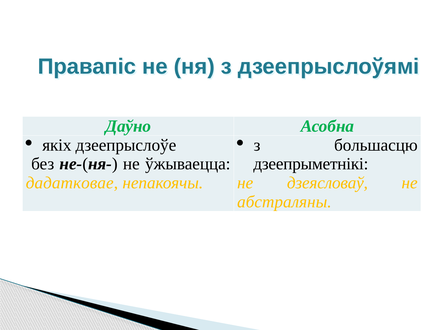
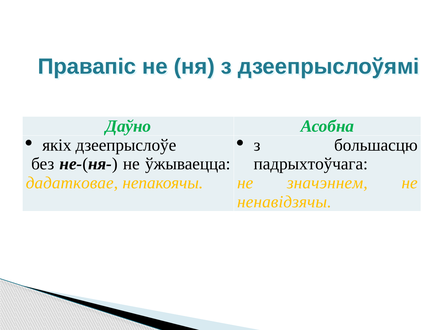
дзеепрыметнікі: дзеепрыметнікі -> падрыхтоўчага (311, 164)
дзеясловаў: дзеясловаў -> значэннем (327, 183)
абстраляны: абстраляны -> ненавідзячы (284, 202)
